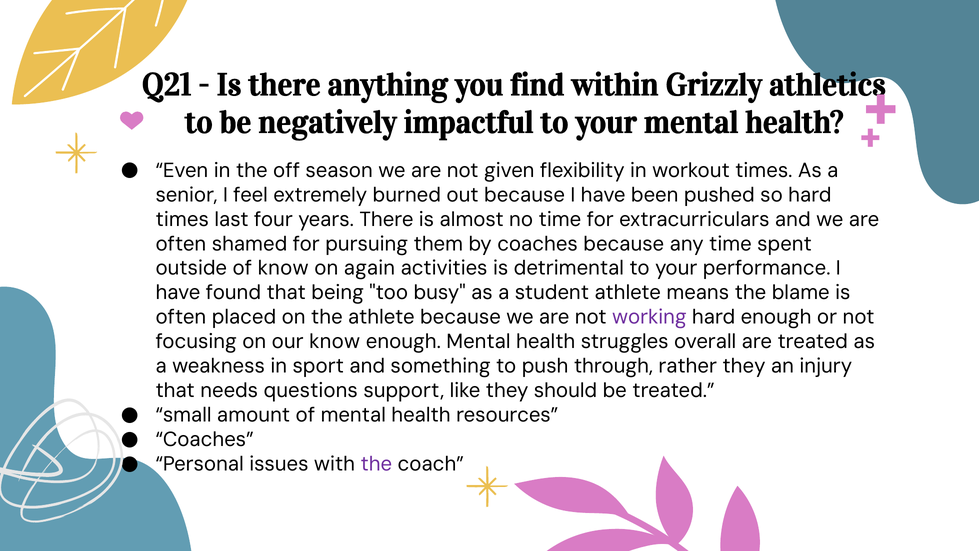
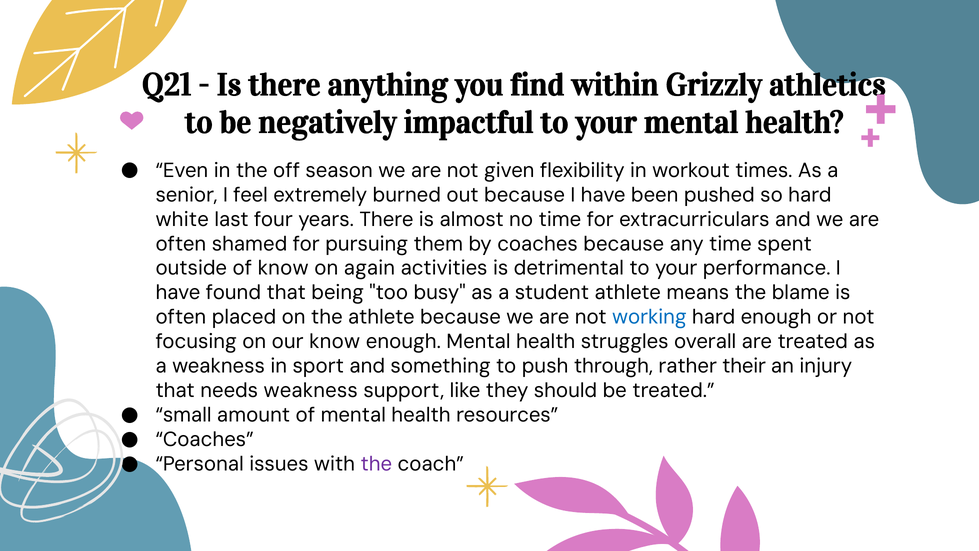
times: times -> white (182, 219)
working colour: purple -> blue (649, 317)
rather they: they -> their (744, 366)
needs questions: questions -> weakness (311, 390)
